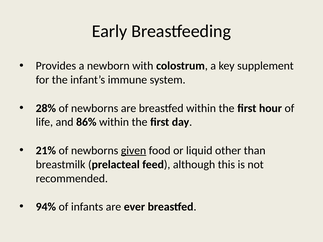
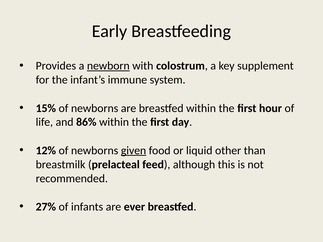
newborn underline: none -> present (108, 66)
28%: 28% -> 15% (46, 108)
21%: 21% -> 12% (46, 151)
94%: 94% -> 27% (46, 207)
